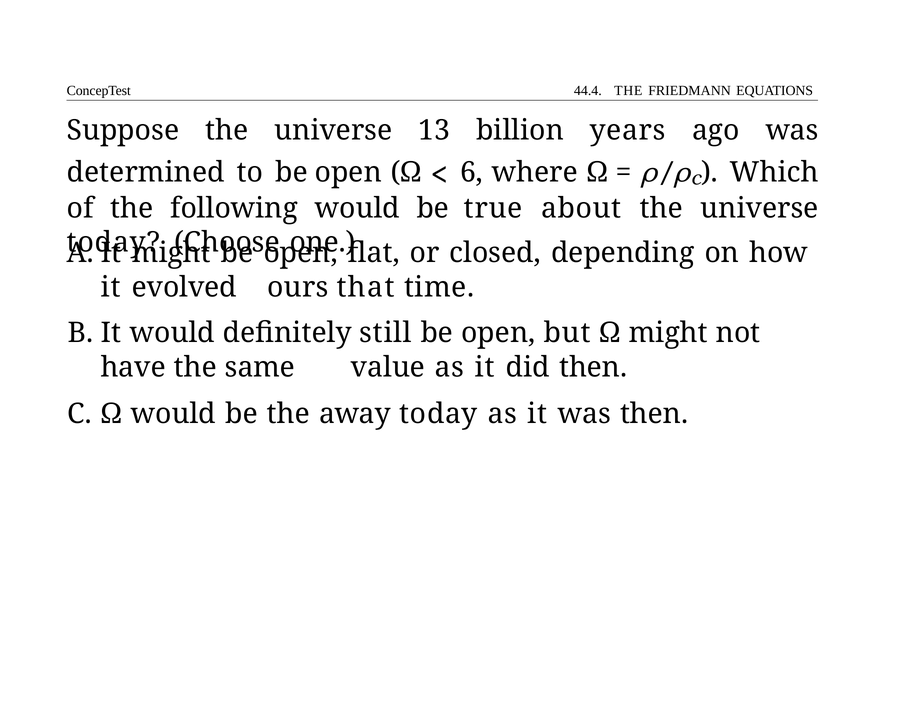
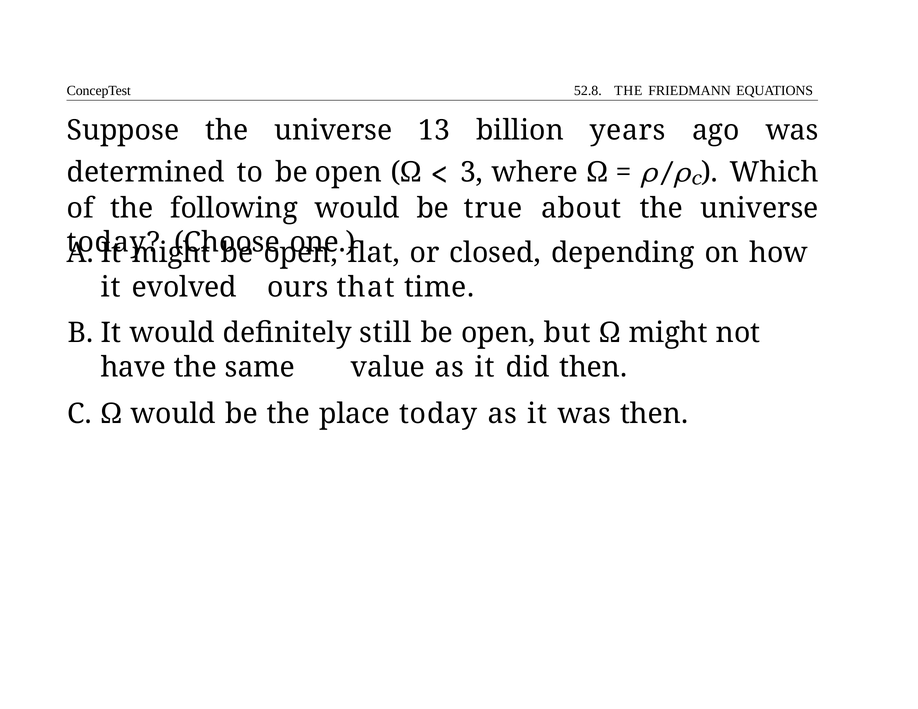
44.4: 44.4 -> 52.8 (588, 91)
6: 6 -> 3 (472, 172)
away: away -> place (355, 414)
